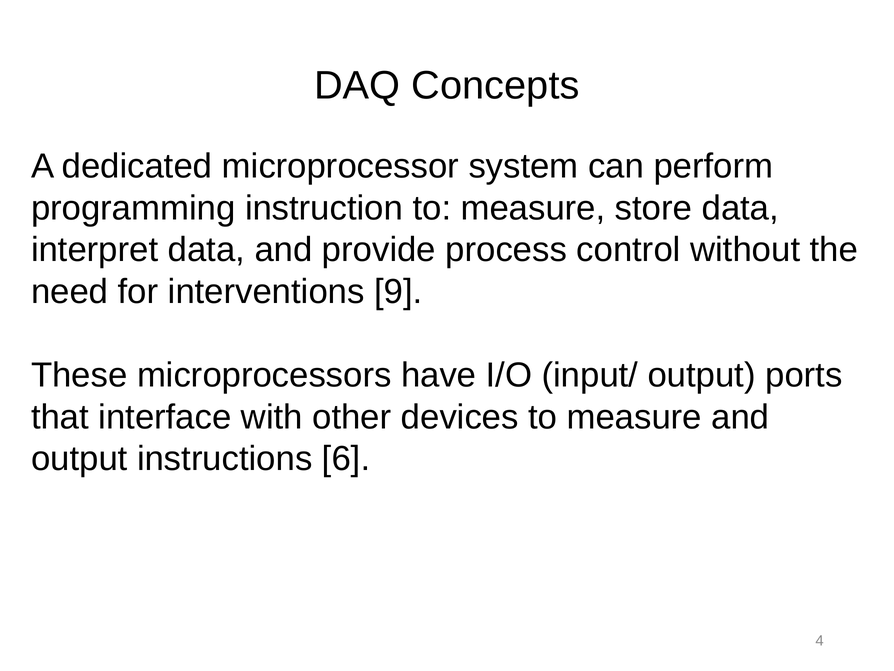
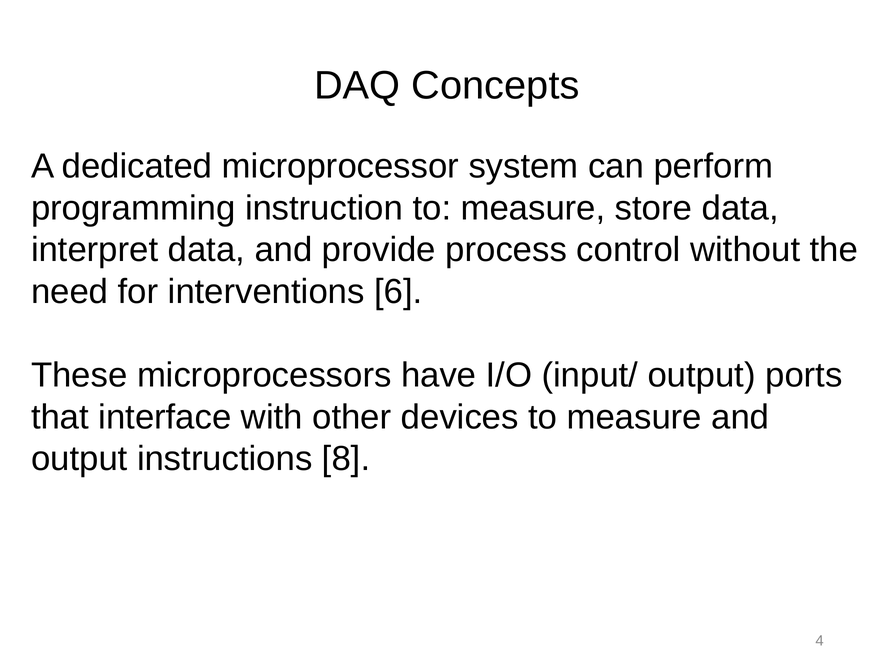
9: 9 -> 6 (398, 291)
6: 6 -> 8 (346, 458)
